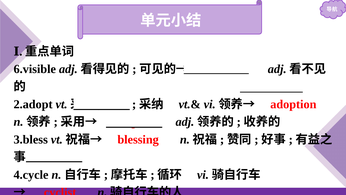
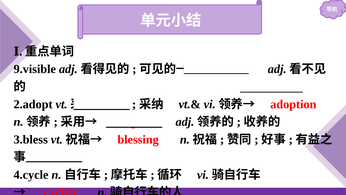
6.visible: 6.visible -> 9.visible (35, 69)
